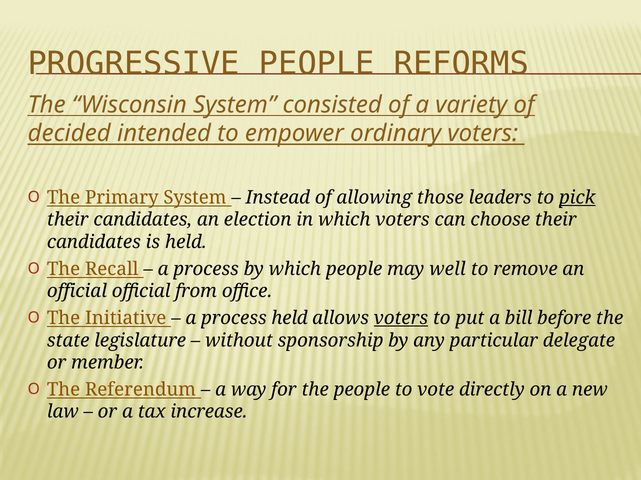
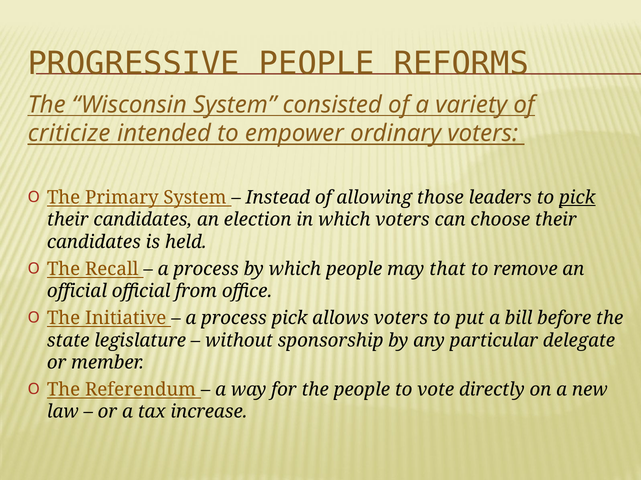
decided: decided -> criticize (69, 134)
well: well -> that (447, 269)
process held: held -> pick (289, 318)
voters underline: present -> none (401, 318)
